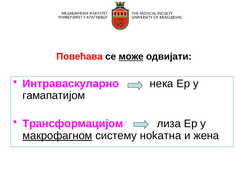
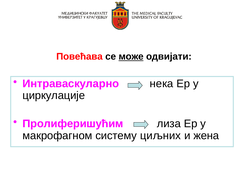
гамапатијом: гамапатијом -> циркулације (54, 96)
Трансформацијом: Трансформацијом -> Пролиферишућим (73, 124)
макрофагном underline: present -> none (57, 136)
нokaтна: нokaтна -> циљних (160, 136)
